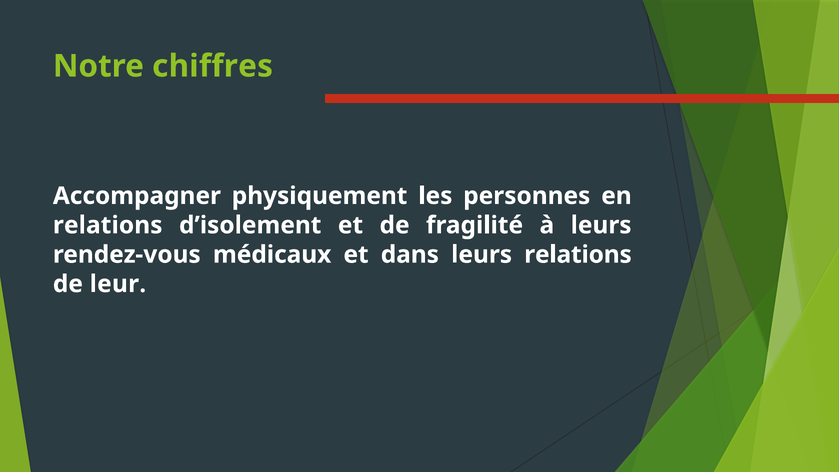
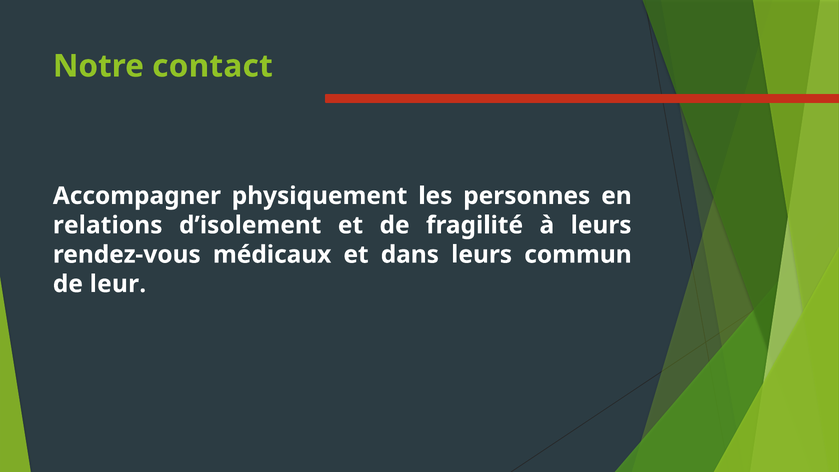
chiffres: chiffres -> contact (212, 66)
leurs relations: relations -> commun (578, 255)
